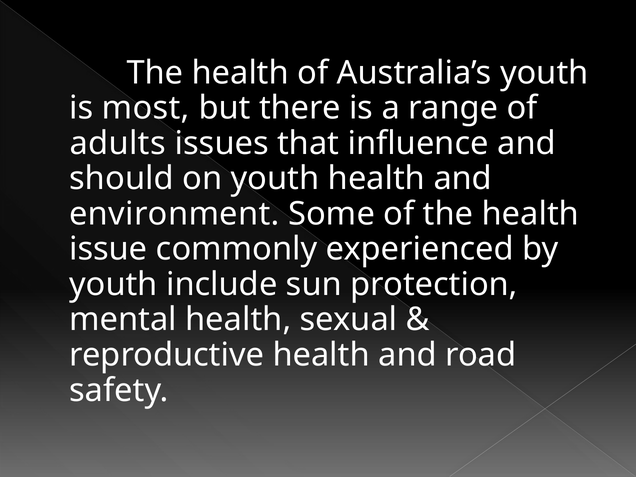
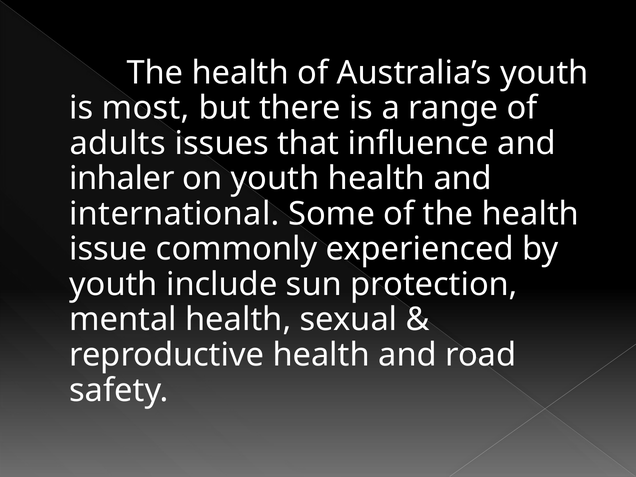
should: should -> inhaler (122, 179)
environment: environment -> international (174, 214)
